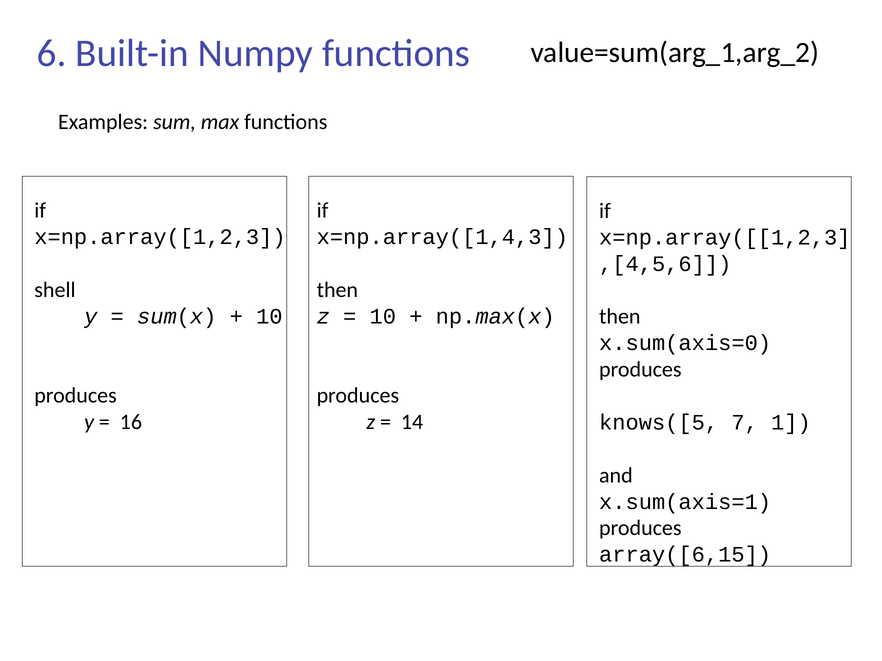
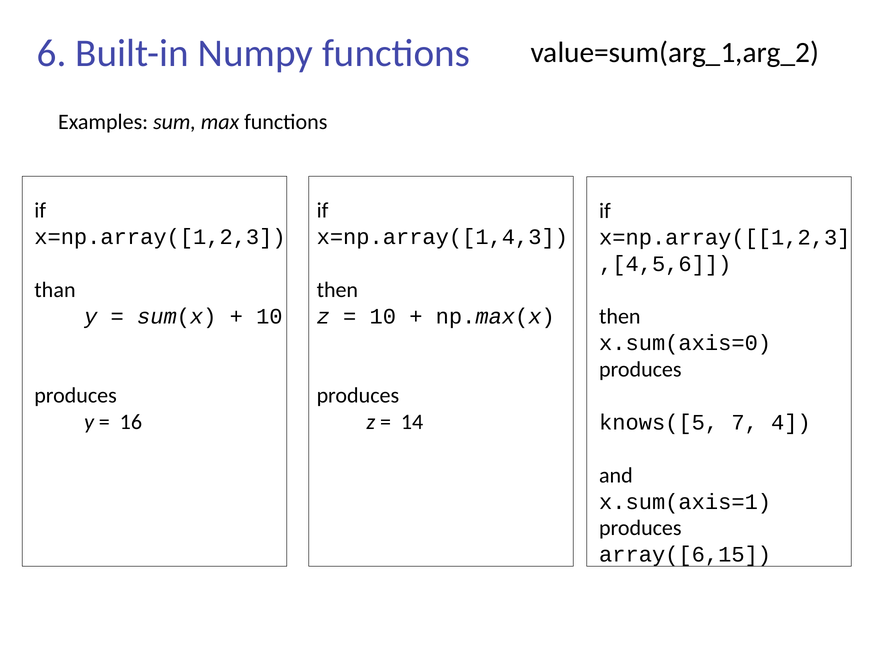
shell: shell -> than (55, 290)
1: 1 -> 4 (791, 423)
